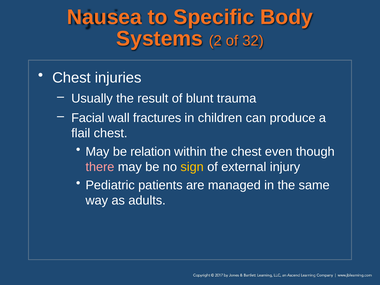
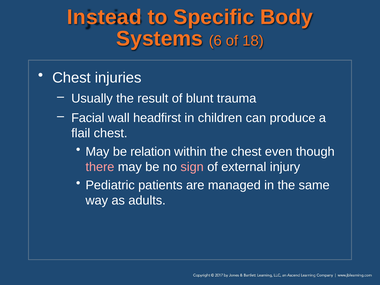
Nausea: Nausea -> Instead (104, 17)
2: 2 -> 6 (215, 41)
32: 32 -> 18 (253, 41)
fractures: fractures -> headfirst (157, 118)
sign colour: yellow -> pink (192, 167)
